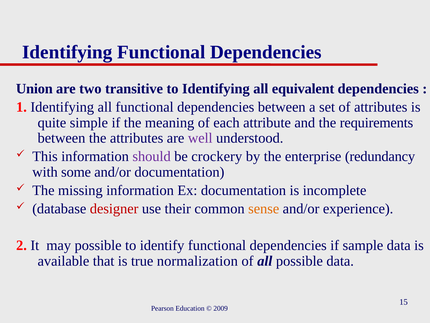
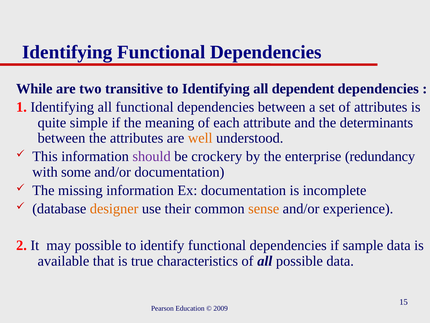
Union: Union -> While (34, 89)
equivalent: equivalent -> dependent (303, 89)
requirements: requirements -> determinants (376, 122)
well colour: purple -> orange (200, 138)
designer colour: red -> orange (114, 208)
normalization: normalization -> characteristics (197, 261)
